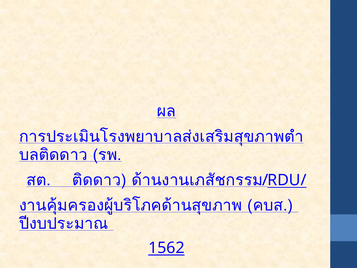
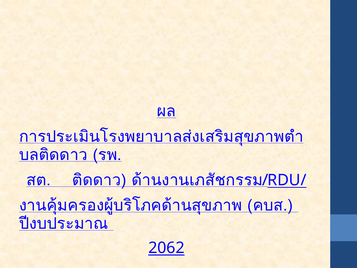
1562: 1562 -> 2062 (166, 248)
